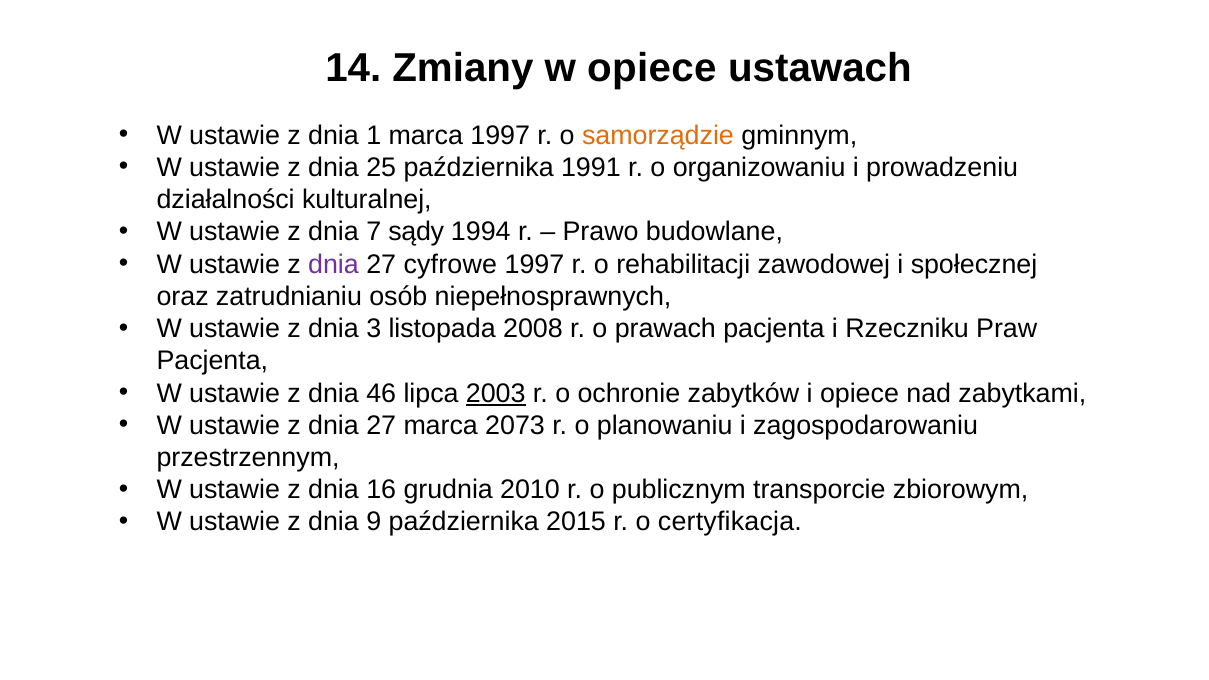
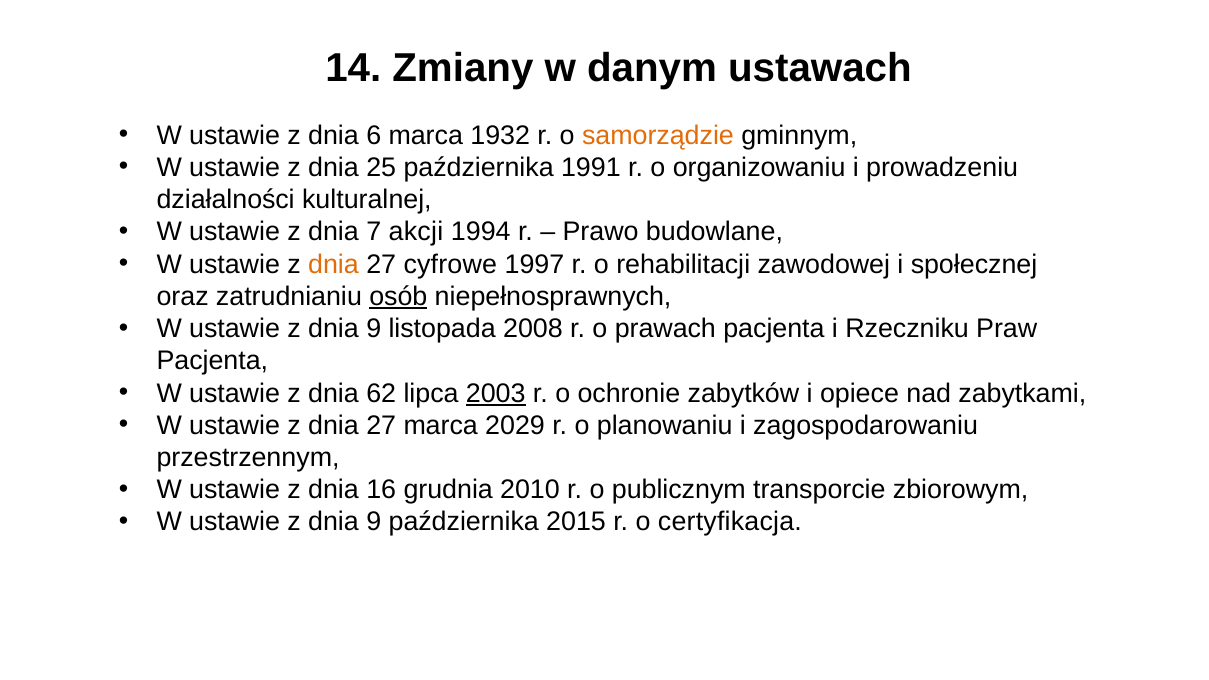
w opiece: opiece -> danym (652, 68)
1: 1 -> 6 (374, 135)
marca 1997: 1997 -> 1932 (500, 135)
sądy: sądy -> akcji (416, 232)
dnia colour: purple -> orange (333, 264)
osób underline: none -> present (398, 297)
3: 3 -> 9 (374, 329)
46: 46 -> 62 (381, 393)
2073: 2073 -> 2029 (515, 425)
